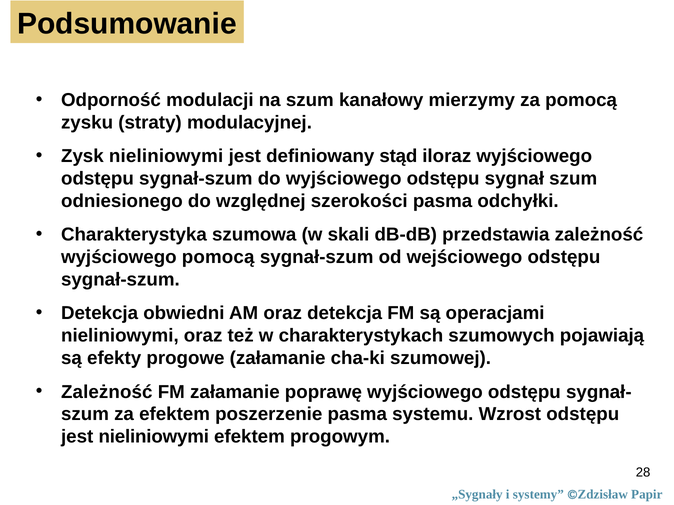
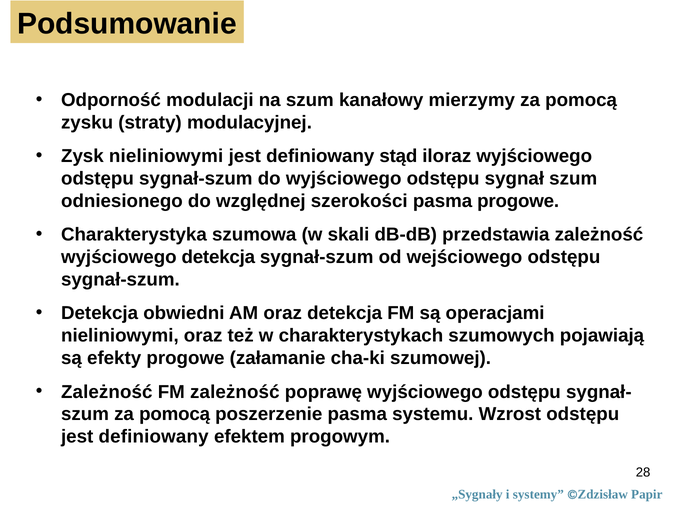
pasma odchyłki: odchyłki -> progowe (518, 201)
wyjściowego pomocą: pomocą -> detekcja (218, 257)
FM załamanie: załamanie -> zależność (235, 392)
szum za efektem: efektem -> pomocą (175, 415)
nieliniowymi: nieliniowymi -> definiowany (154, 437)
